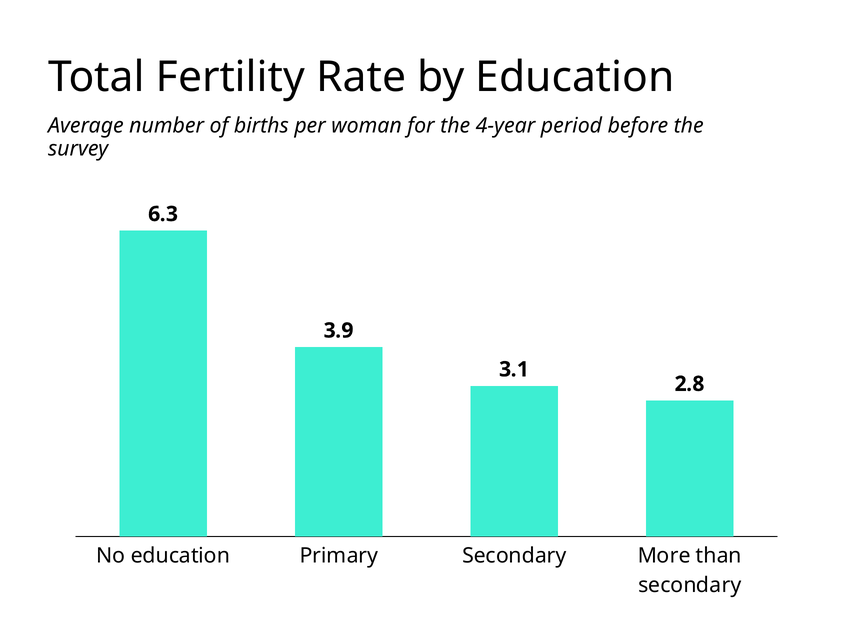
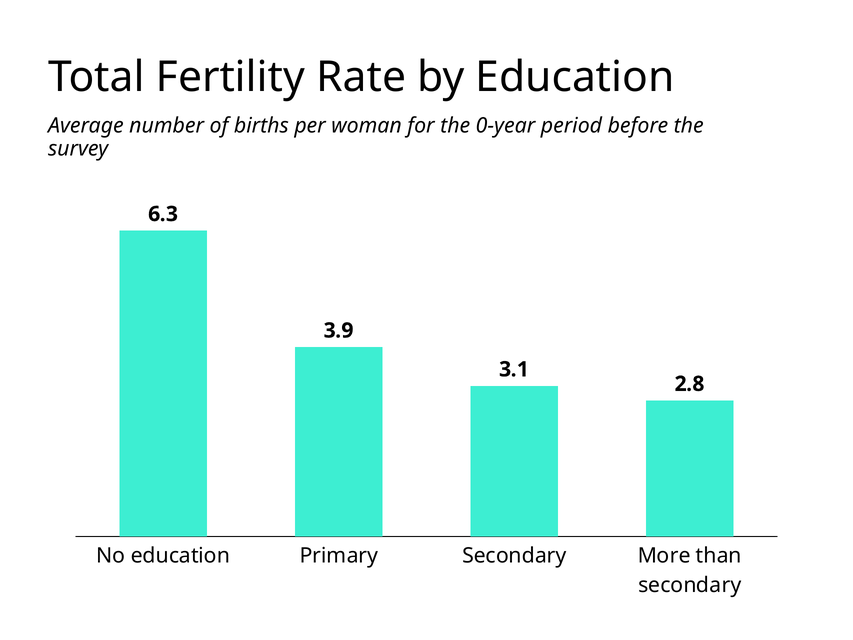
4-year: 4-year -> 0-year (505, 126)
